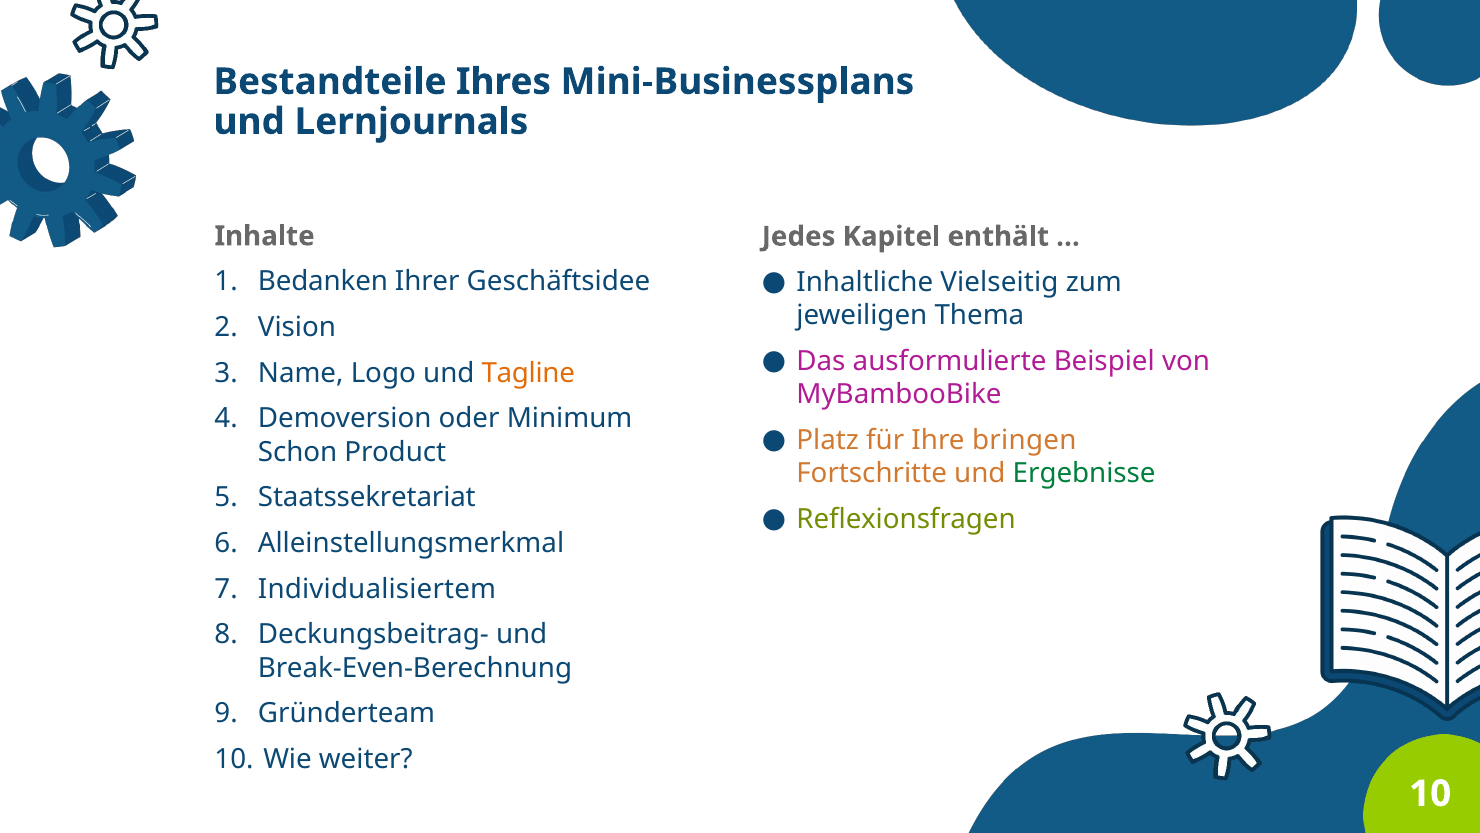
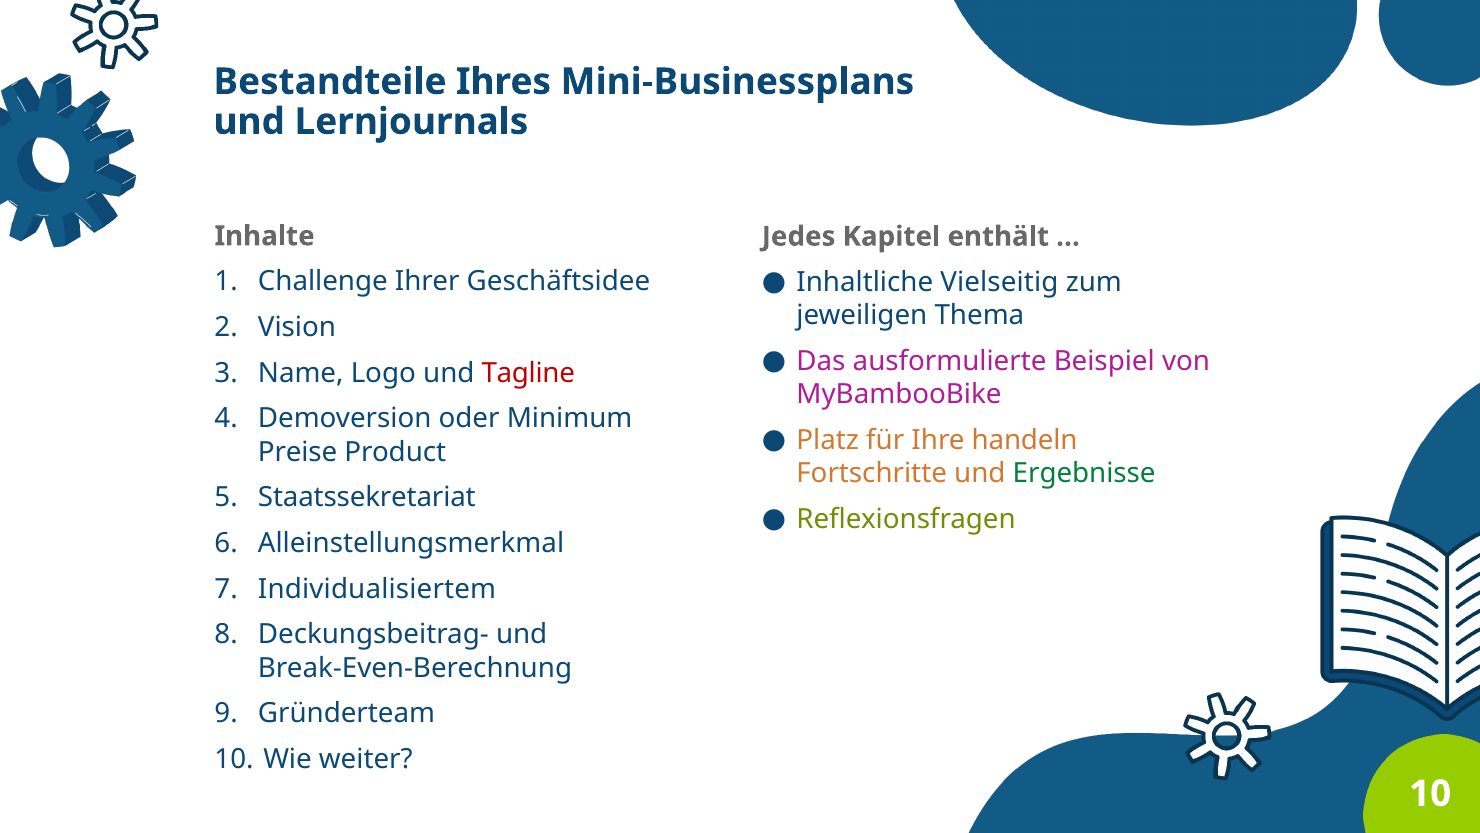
Bedanken: Bedanken -> Challenge (323, 282)
Tagline colour: orange -> red (528, 373)
bringen: bringen -> handeln (1025, 440)
Schon: Schon -> Preise (298, 452)
